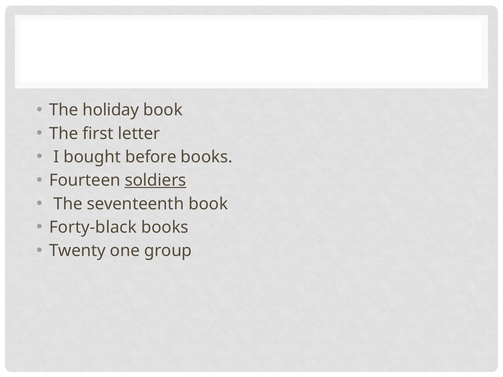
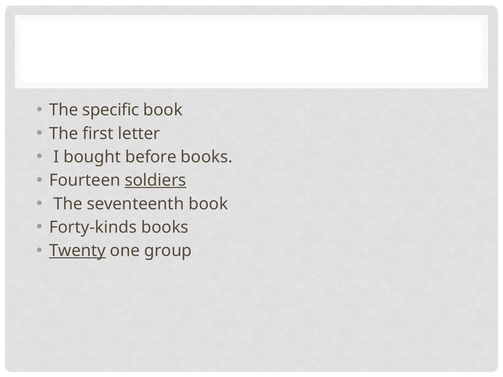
holiday: holiday -> specific (111, 110)
Forty-black: Forty-black -> Forty-kinds (93, 227)
Twenty underline: none -> present (77, 251)
